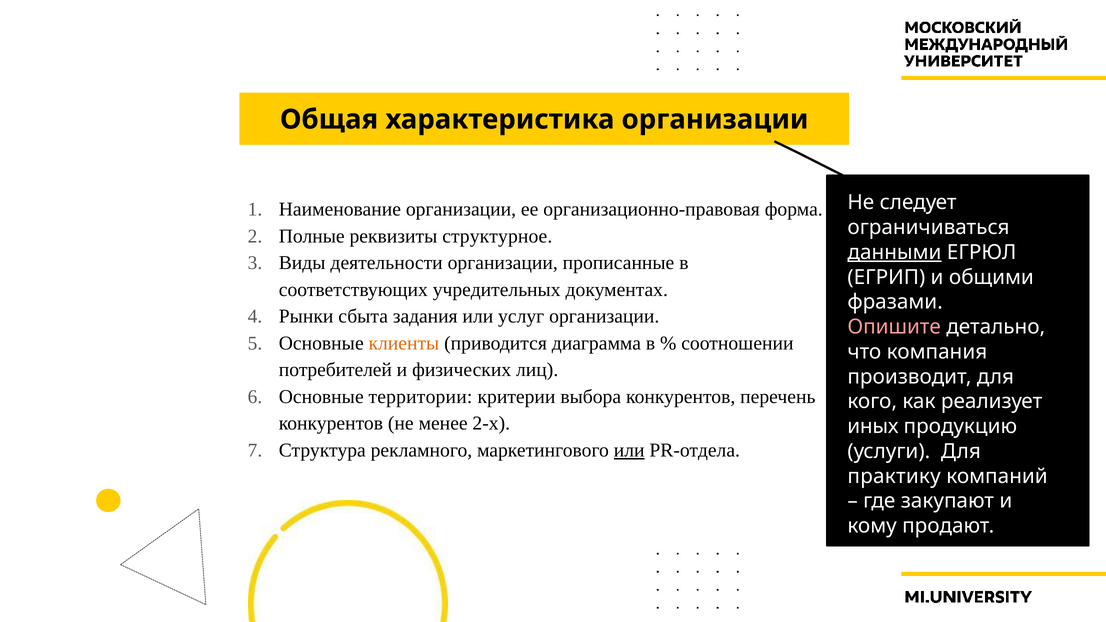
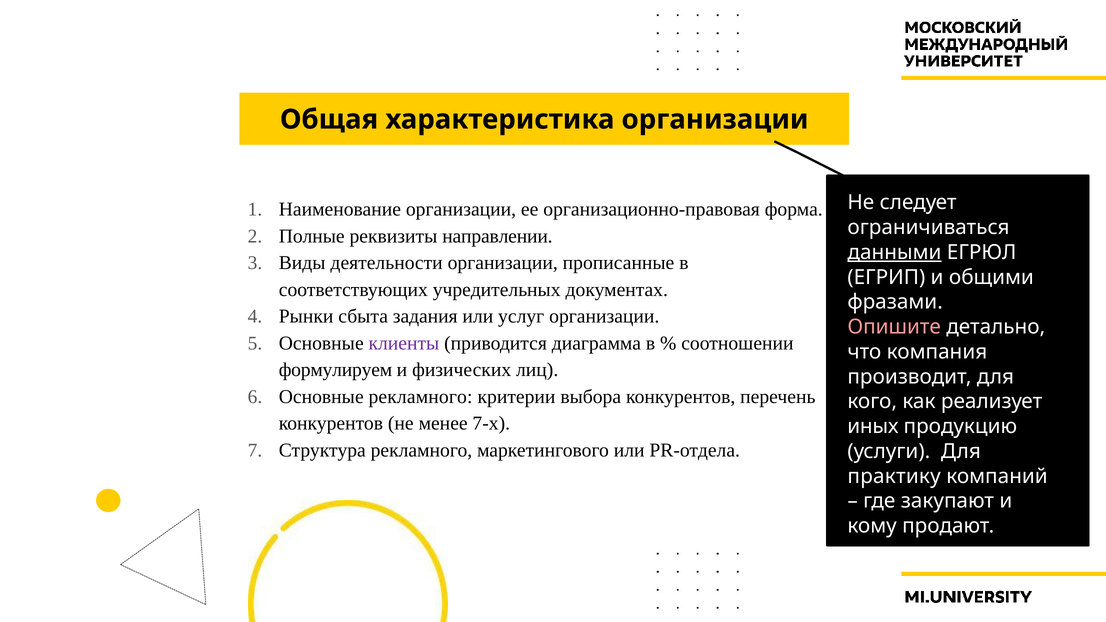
структурное: структурное -> направлении (497, 236)
клиенты colour: orange -> purple (404, 343)
потребителей: потребителей -> формулируем (335, 370)
Основные территории: территории -> рекламного (421, 397)
2-х: 2-х -> 7-х (491, 424)
или underline: present -> none (629, 450)
